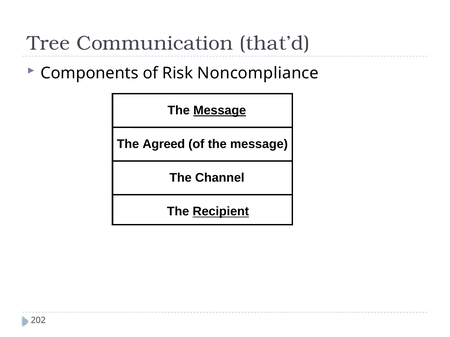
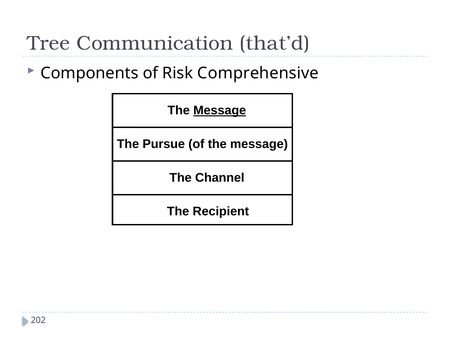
Noncompliance: Noncompliance -> Comprehensive (258, 73)
Agreed: Agreed -> Pursue (164, 144)
Recipient underline: present -> none (221, 212)
